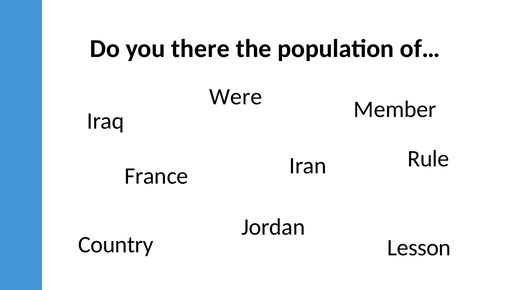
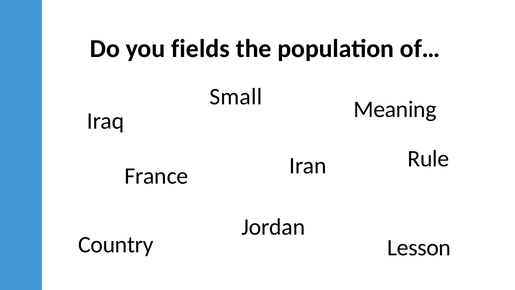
there: there -> fields (200, 49)
Were: Were -> Small (236, 96)
Member: Member -> Meaning (395, 109)
